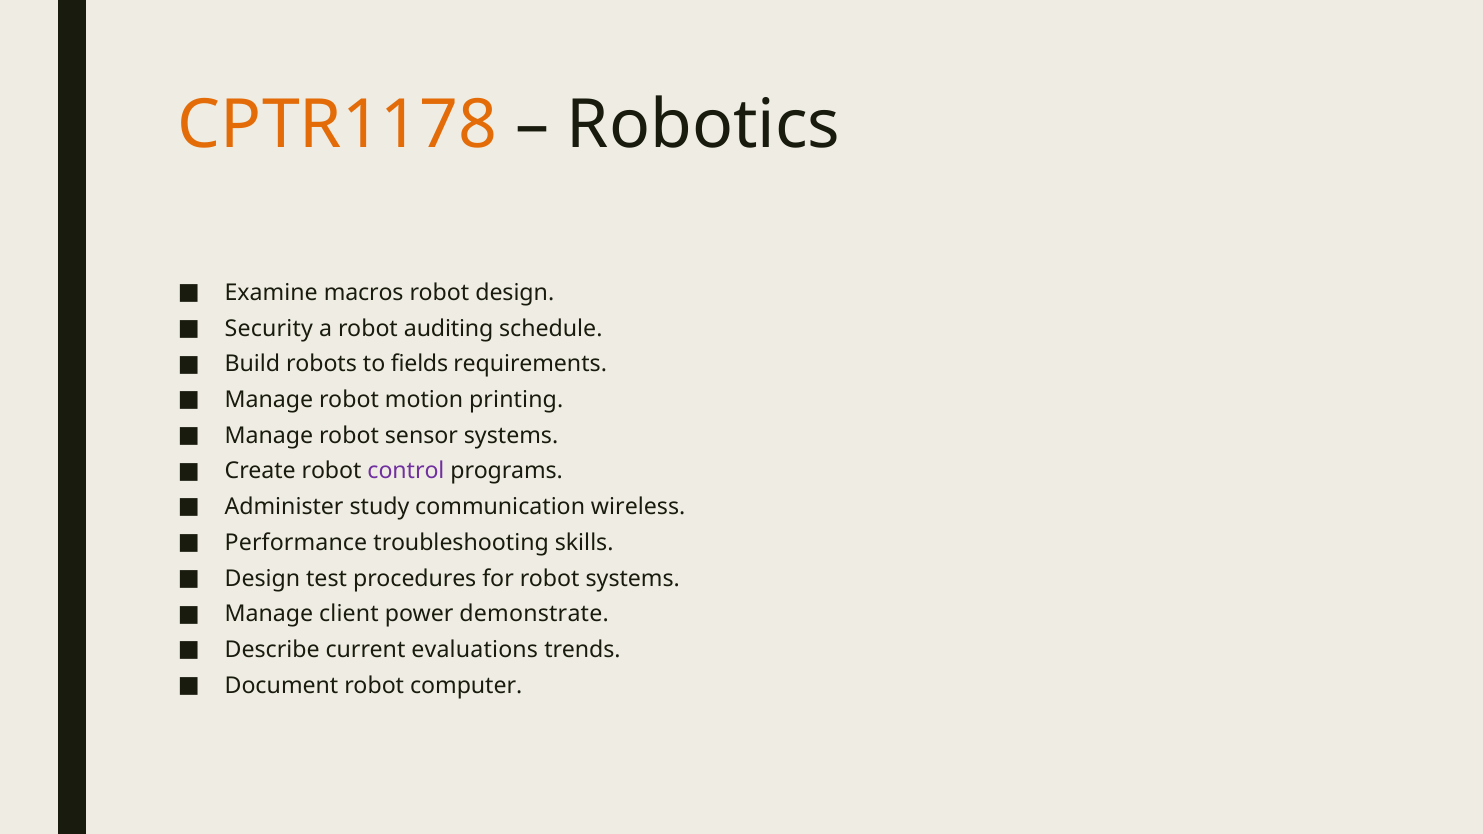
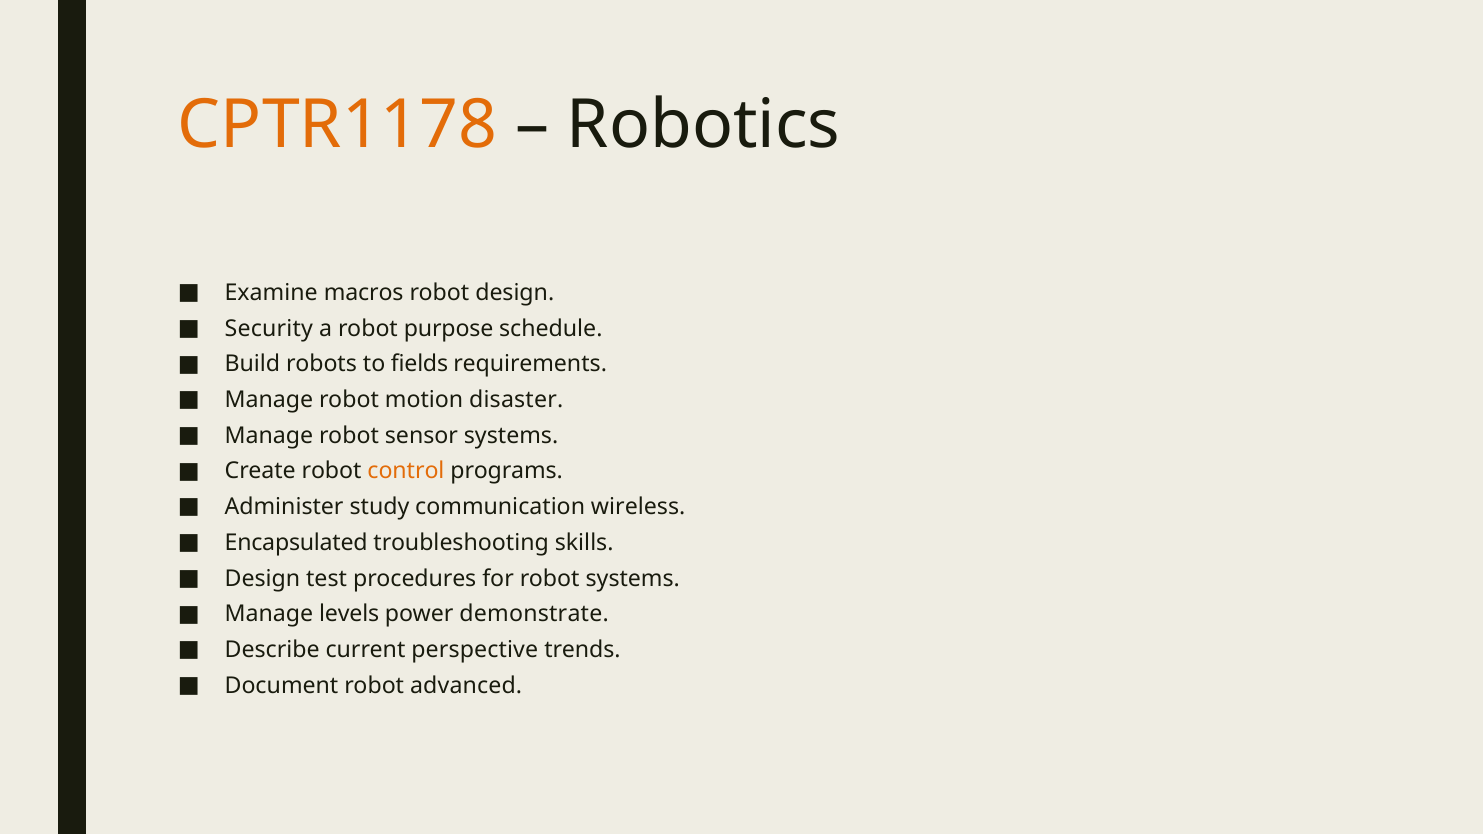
auditing: auditing -> purpose (449, 328)
printing: printing -> disaster (516, 400)
control colour: purple -> orange (406, 471)
Performance: Performance -> Encapsulated (296, 543)
client: client -> levels (349, 614)
evaluations: evaluations -> perspective (475, 650)
computer: computer -> advanced (466, 686)
